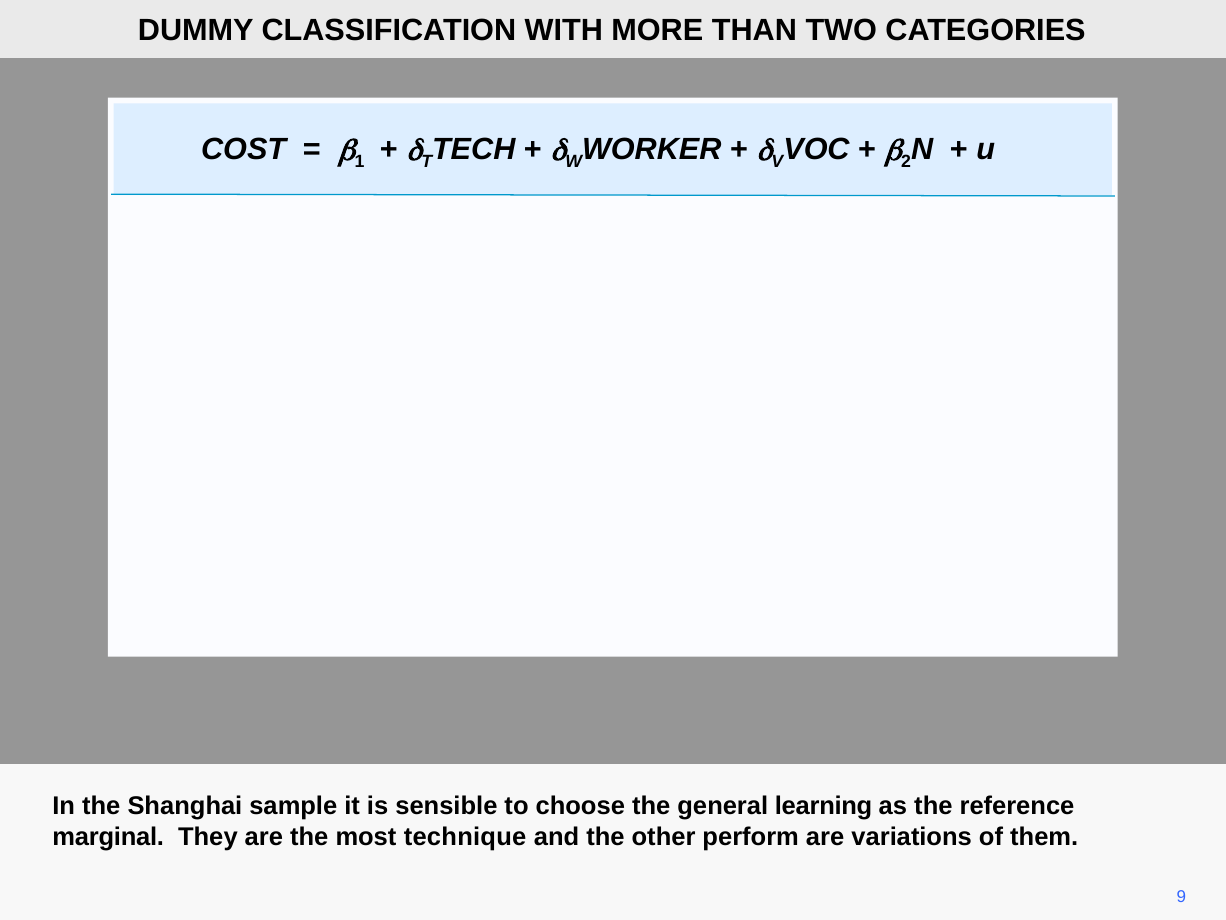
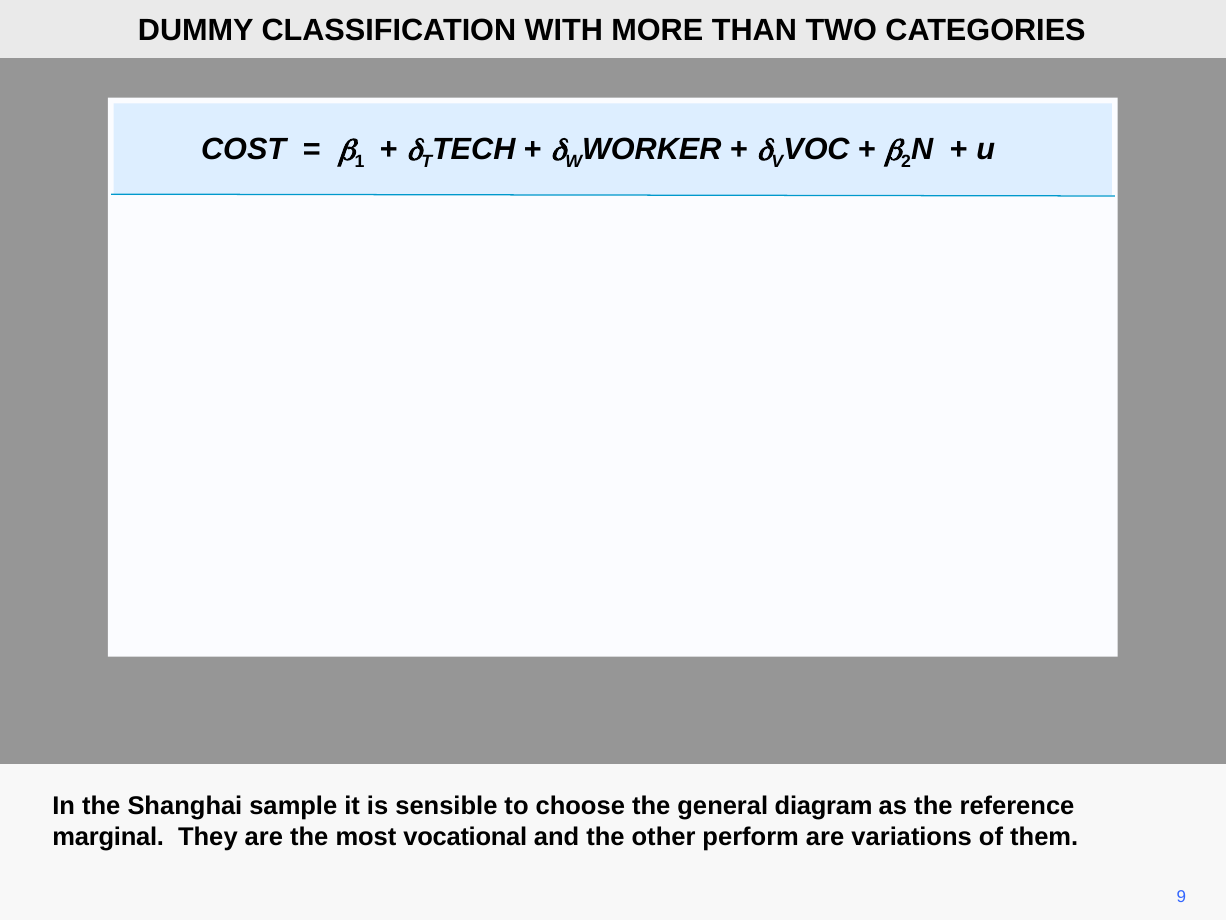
learning: learning -> diagram (824, 806)
technique: technique -> vocational (465, 836)
